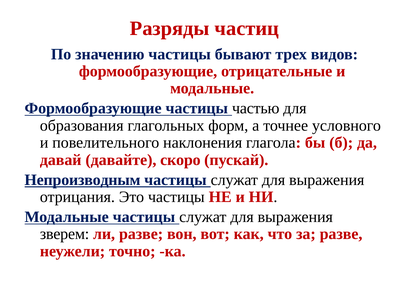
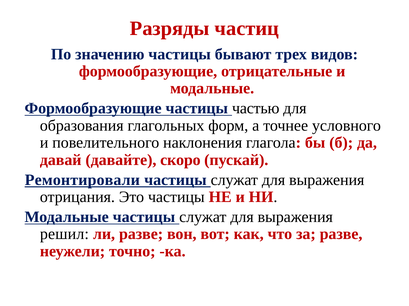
Непроизводным: Непроизводным -> Ремонтировали (82, 180)
зверем: зверем -> решил (64, 235)
